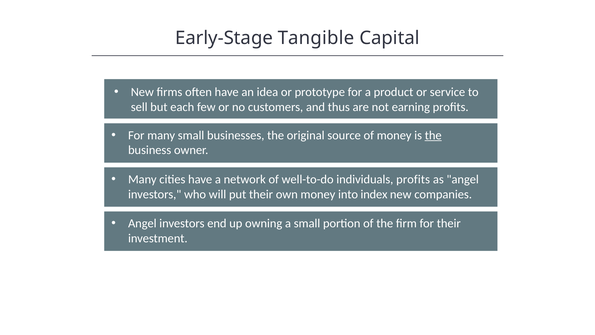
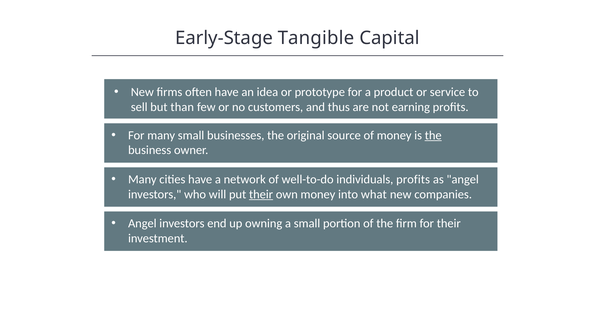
each: each -> than (182, 107)
their underline: none -> present (261, 194)
index: index -> what (374, 194)
